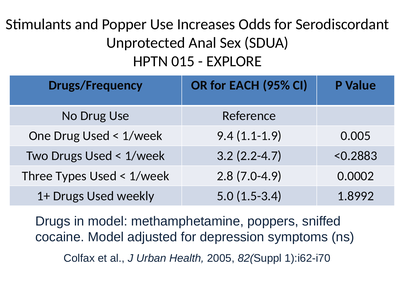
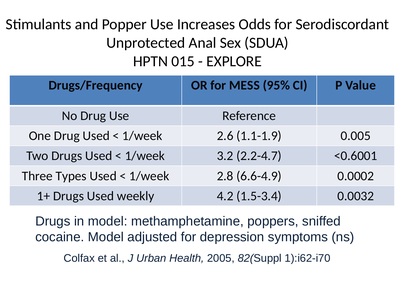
EACH: EACH -> MESS (244, 85)
9.4: 9.4 -> 2.6 (225, 136)
<0.2883: <0.2883 -> <0.6001 (356, 156)
7.0-4.9: 7.0-4.9 -> 6.6-4.9 (259, 176)
5.0: 5.0 -> 4.2 (225, 196)
1.8992: 1.8992 -> 0.0032 (356, 196)
